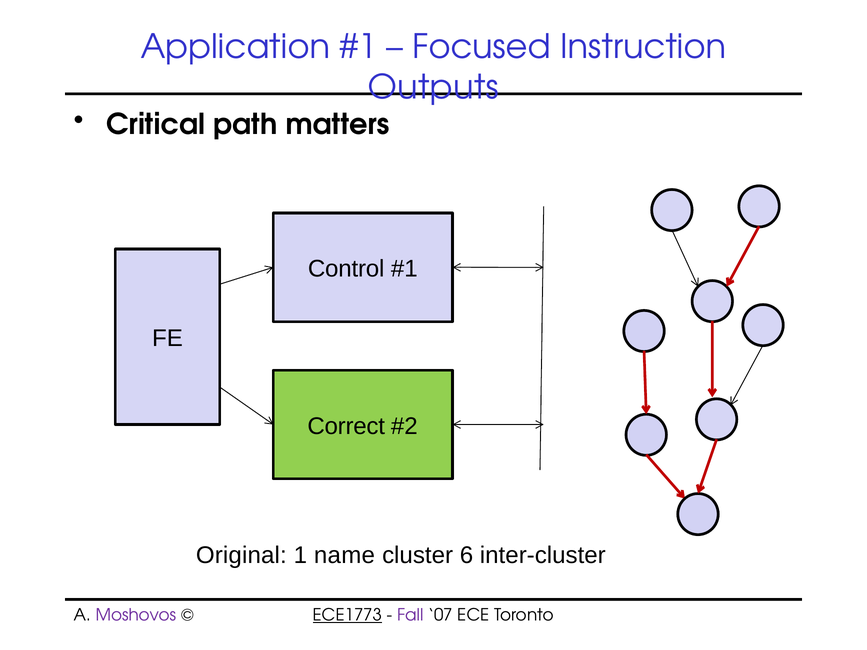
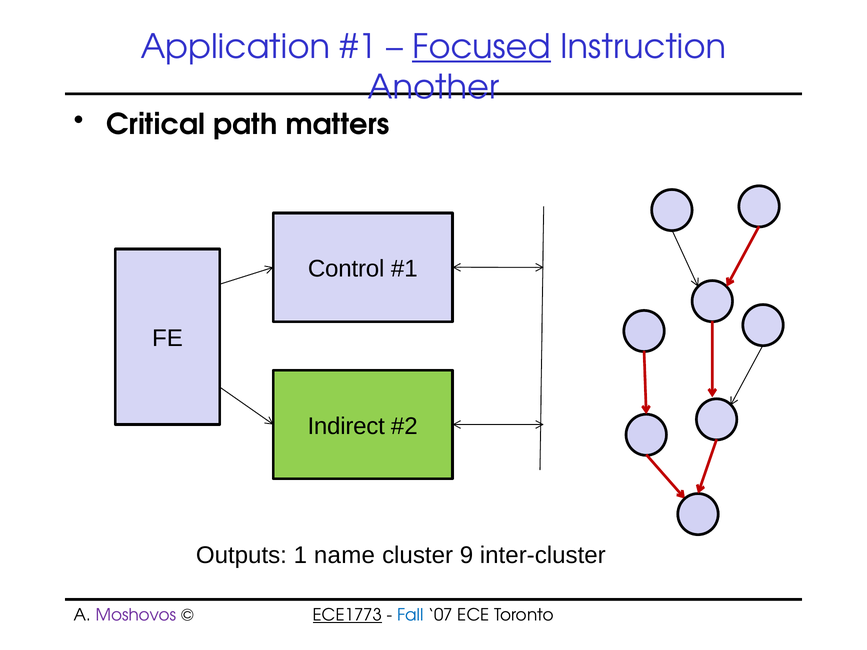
Focused underline: none -> present (482, 47)
Outputs: Outputs -> Another (433, 88)
Correct: Correct -> Indirect (346, 426)
Original: Original -> Outputs (241, 555)
6: 6 -> 9 (466, 555)
Fall colour: purple -> blue (410, 615)
